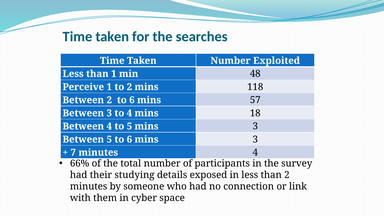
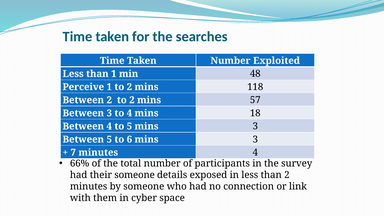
2 to 6: 6 -> 2 (132, 100)
their studying: studying -> someone (135, 175)
